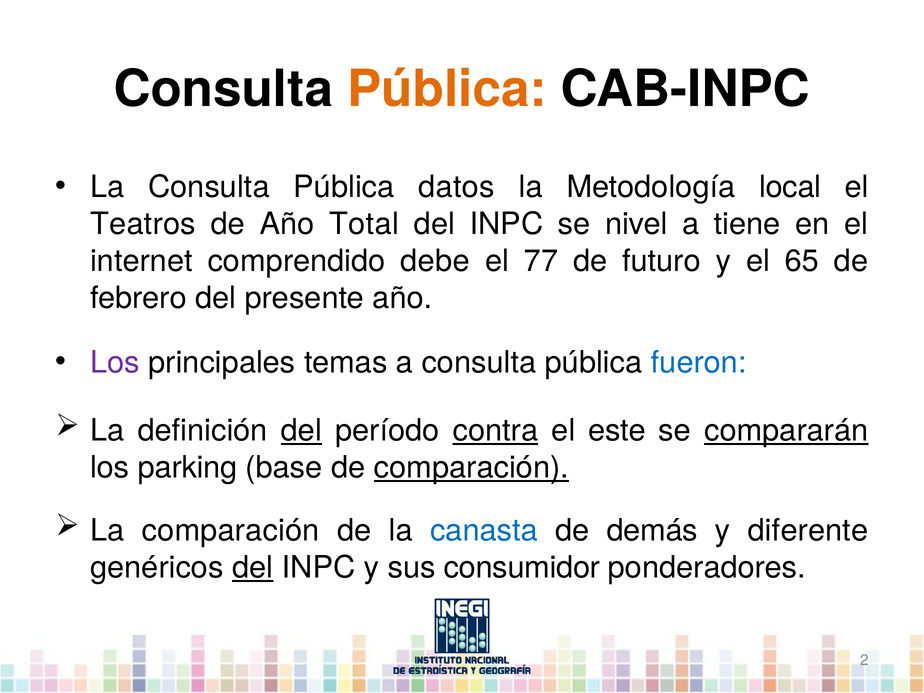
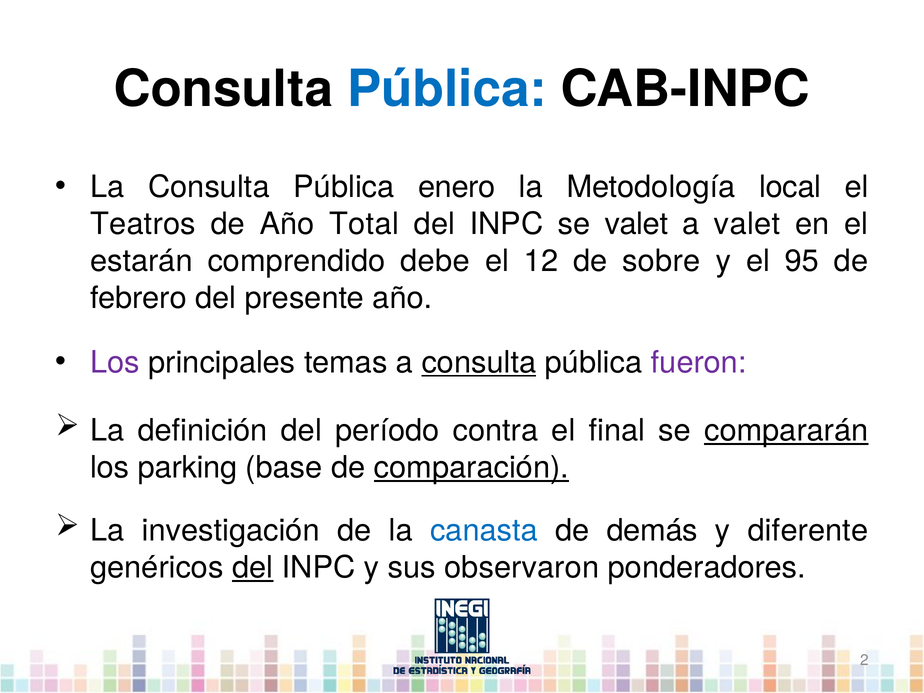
Pública colour: orange -> blue (447, 89)
datos: datos -> enero (457, 187)
se nivel: nivel -> valet (636, 224)
a tiene: tiene -> valet (747, 224)
internet: internet -> estarán (141, 261)
77: 77 -> 12 (541, 261)
futuro: futuro -> sobre (661, 261)
65: 65 -> 95 (802, 261)
consulta underline: none -> present (479, 363)
fueron colour: blue -> purple (699, 363)
del underline: present -> none (301, 431)
contra underline: present -> none (495, 431)
este: este -> final (617, 431)
La comparación: comparación -> investigación (231, 531)
consumidor: consumidor -> observaron (522, 568)
